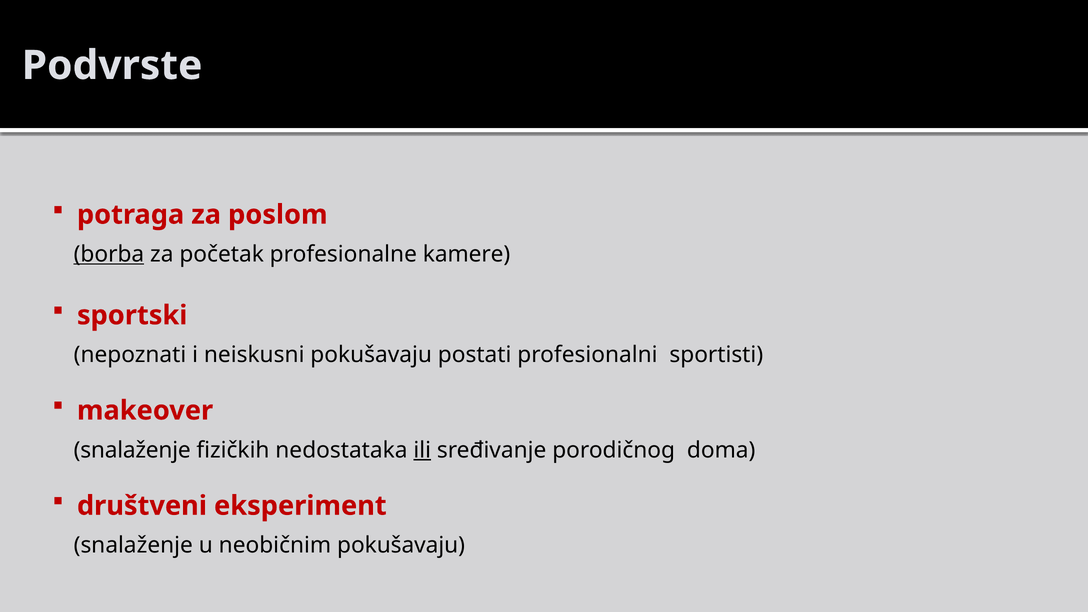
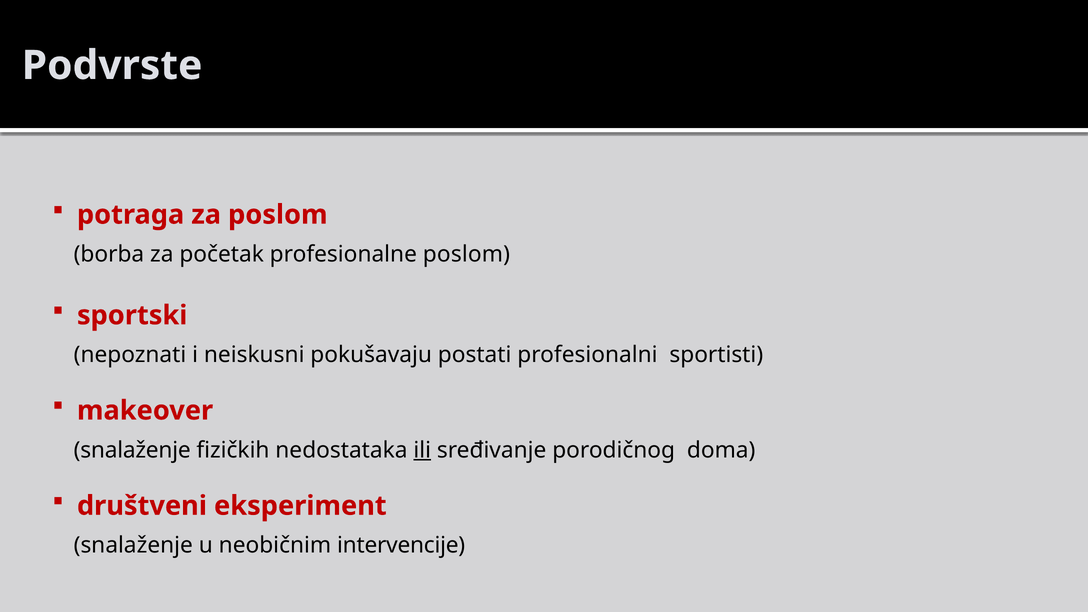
borba underline: present -> none (109, 254)
profesionalne kamere: kamere -> poslom (466, 254)
neobičnim pokušavaju: pokušavaju -> intervencije (401, 545)
